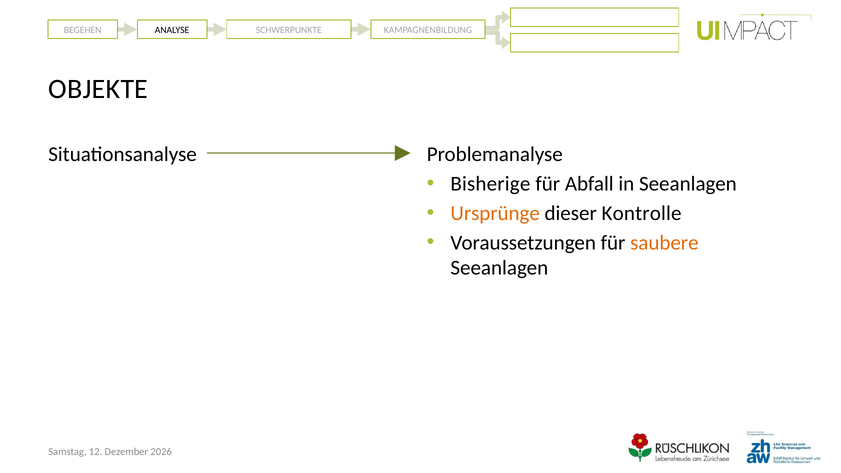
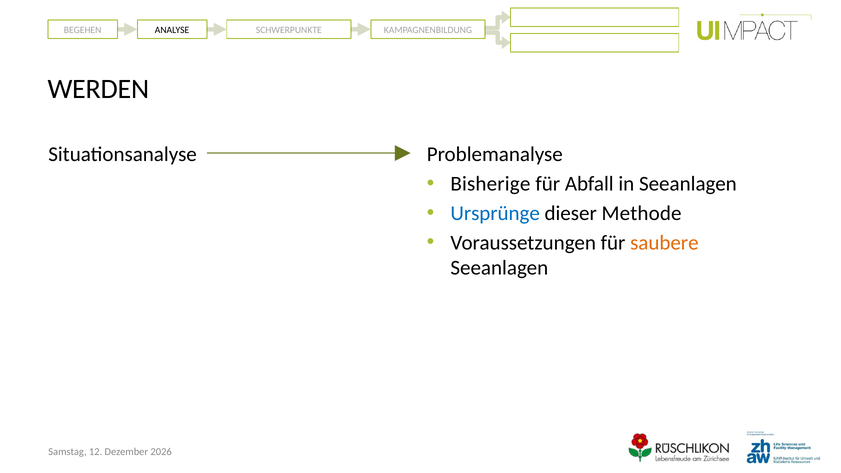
OBJEKTE: OBJEKTE -> WERDEN (99, 89)
Ursprünge colour: orange -> blue (495, 213)
Kontrolle: Kontrolle -> Methode (642, 213)
